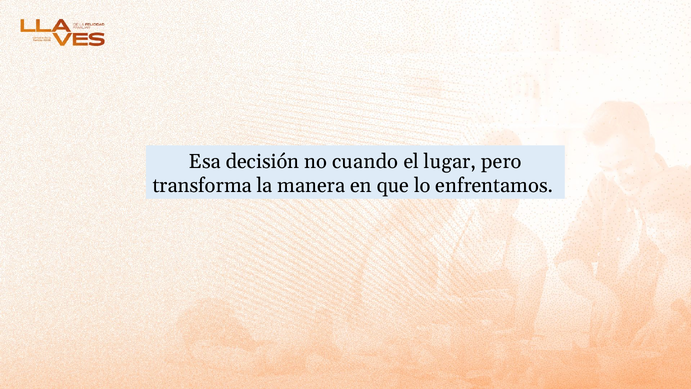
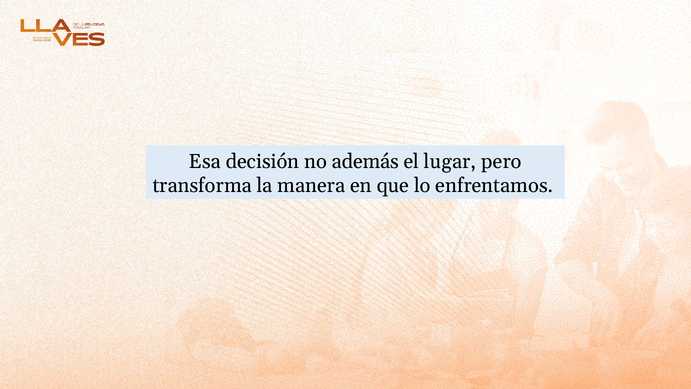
cuando: cuando -> además (365, 161)
